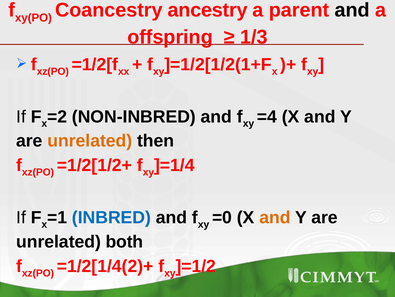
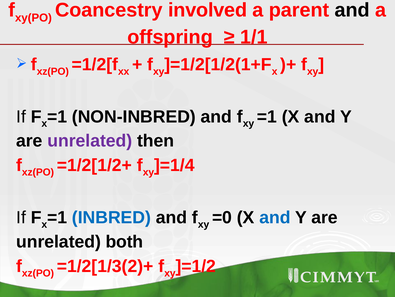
ancestry: ancestry -> involved (208, 10)
1/3: 1/3 -> 1/1 (254, 37)
=2: =2 -> =1 (57, 116)
=4: =4 -> =1 (267, 116)
unrelated colour: orange -> purple (90, 140)
and colour: orange -> blue (275, 217)
=1/2[1/4(2)+: =1/2[1/4(2)+ -> =1/2[1/3(2)+ (105, 266)
